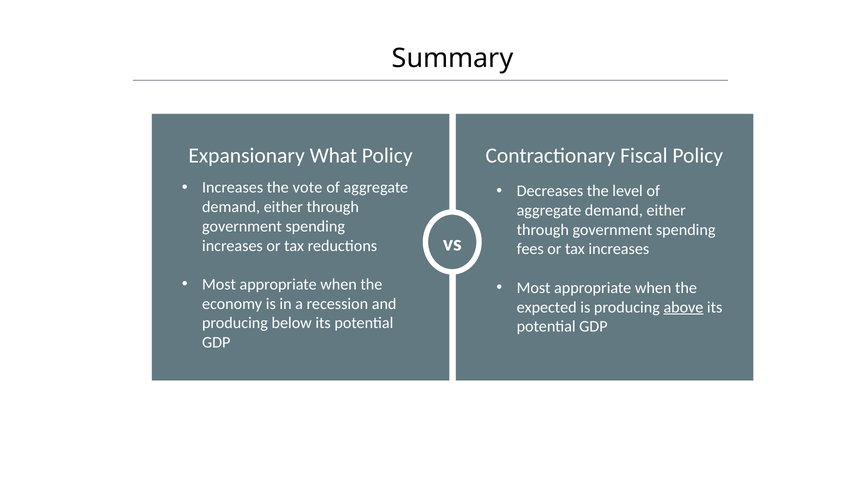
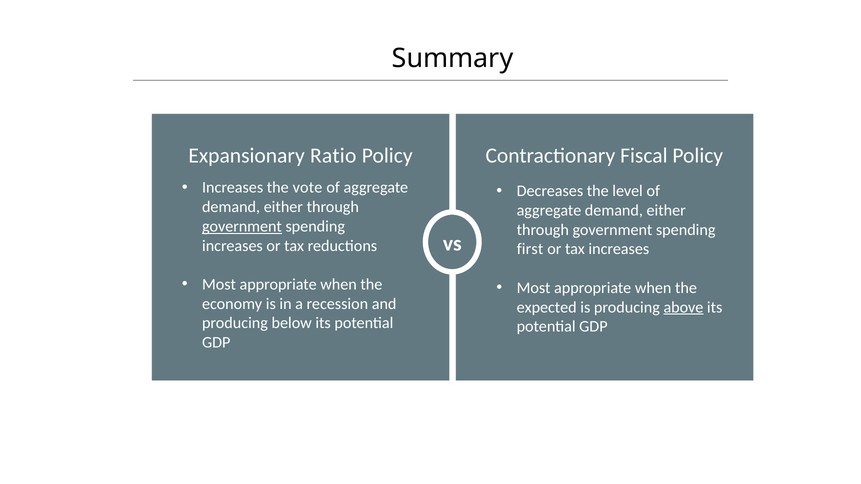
What: What -> Ratio (333, 156)
government underline: none -> present (242, 227)
fees: fees -> first (530, 249)
